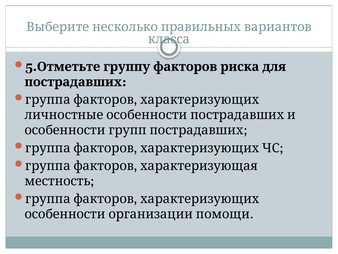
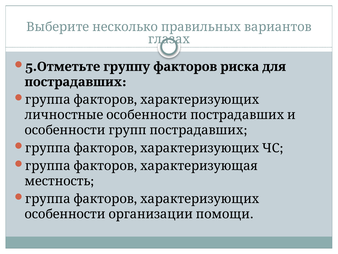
класса: класса -> глазах (169, 39)
